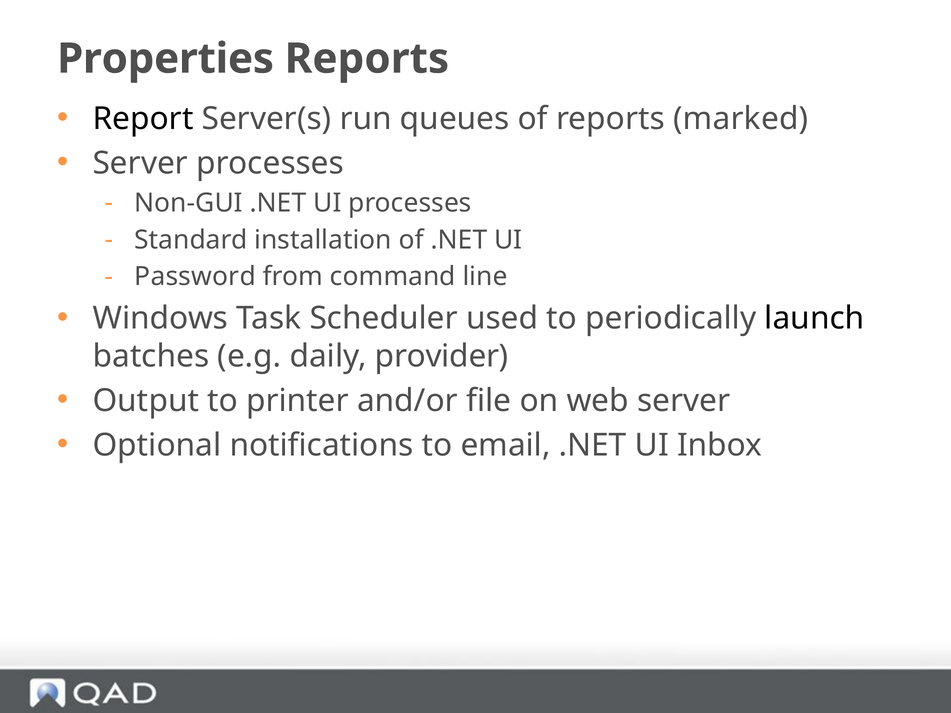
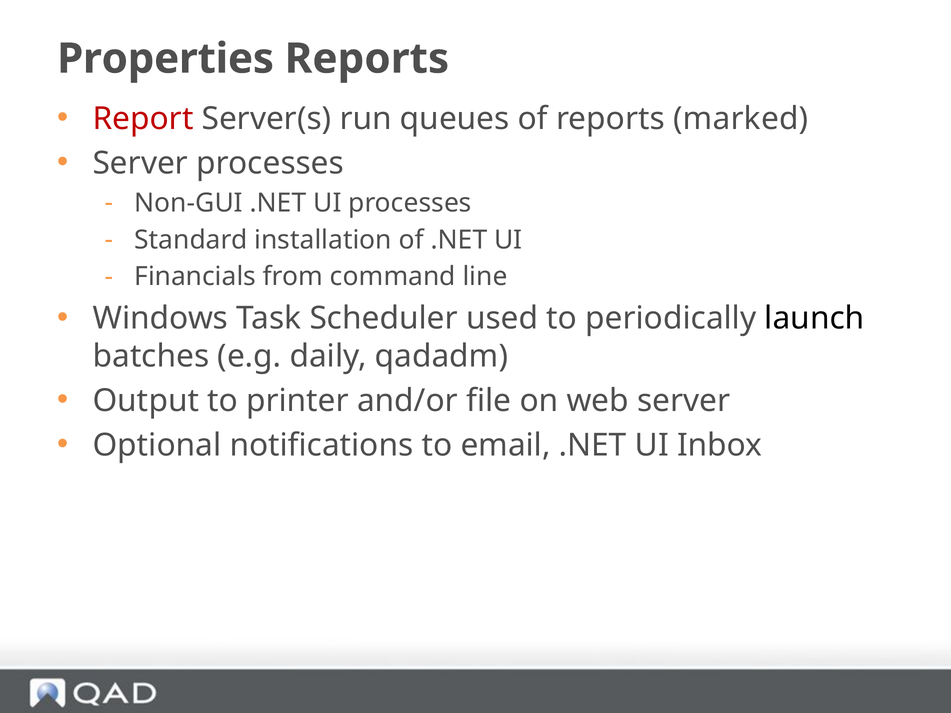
Report colour: black -> red (143, 119)
Password: Password -> Financials (195, 277)
provider: provider -> qadadm (441, 356)
